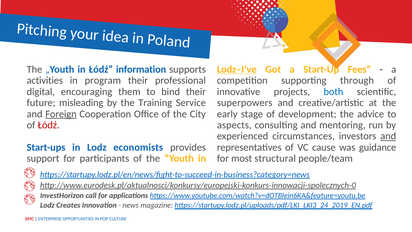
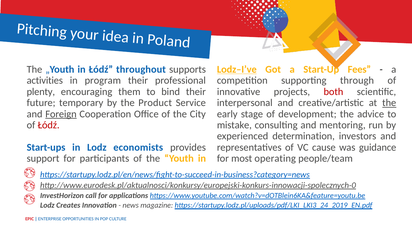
information: information -> throughout (141, 69)
digital: digital -> plenty (41, 92)
both colour: blue -> red (333, 92)
misleading: misleading -> temporary (81, 103)
Training: Training -> Product (155, 103)
superpowers: superpowers -> interpersonal (245, 103)
the underline: none -> present (389, 103)
aspects: aspects -> mistake (234, 125)
circumstances: circumstances -> determination (304, 136)
and underline: present -> none (388, 136)
structural: structural -> operating (275, 158)
